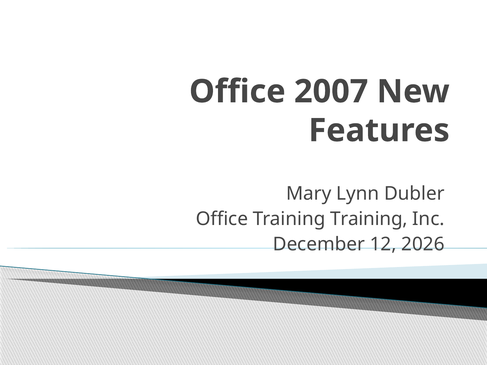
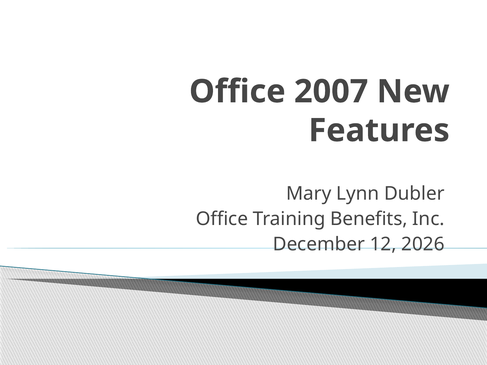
Training Training: Training -> Benefits (369, 219)
